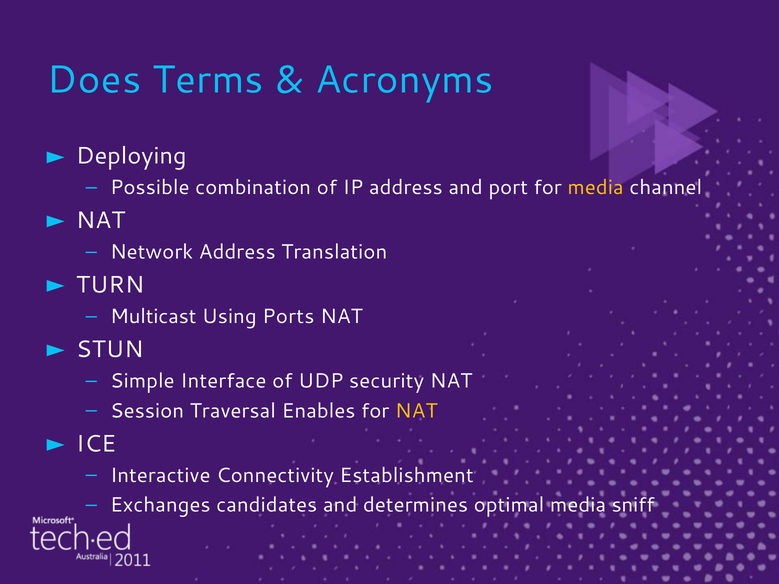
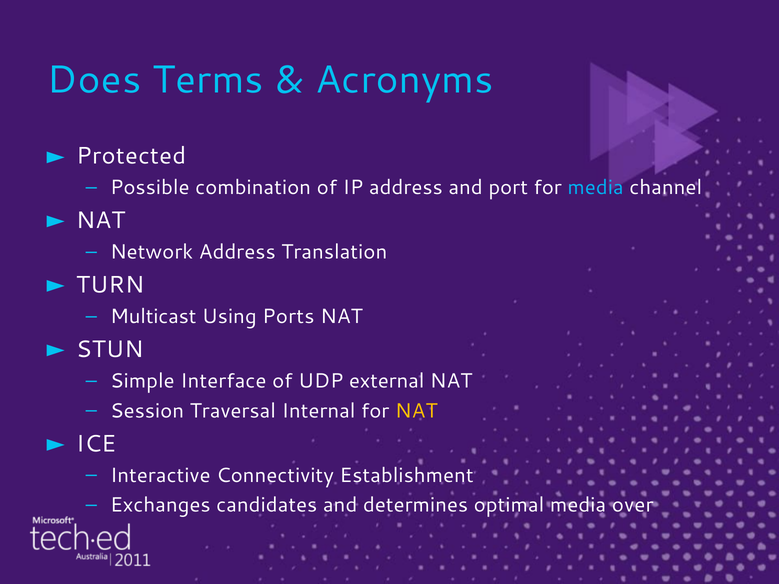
Deploying: Deploying -> Protected (131, 156)
media colour: yellow -> light blue (596, 188)
security: security -> external (387, 381)
Enables: Enables -> Internal (319, 411)
sniff: sniff -> over (633, 505)
